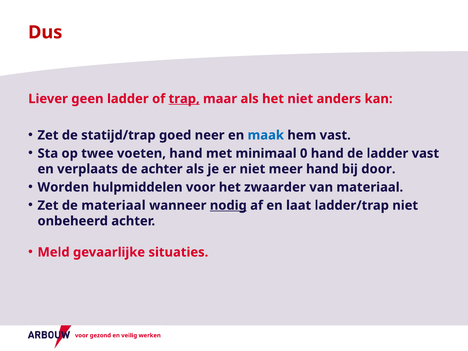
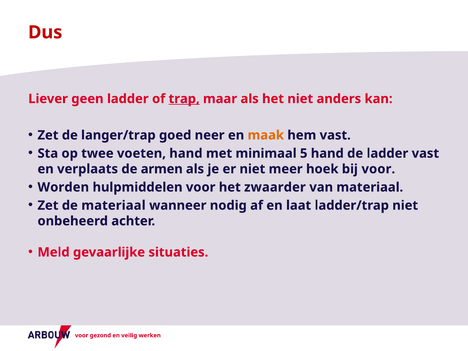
statijd/trap: statijd/trap -> langer/trap (118, 135)
maak colour: blue -> orange (266, 135)
0: 0 -> 5 (304, 153)
de achter: achter -> armen (162, 169)
meer hand: hand -> hoek (322, 169)
bij door: door -> voor (378, 169)
nodig underline: present -> none (228, 205)
